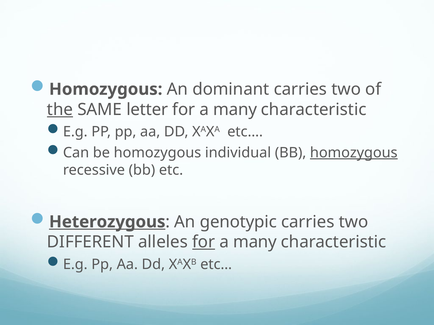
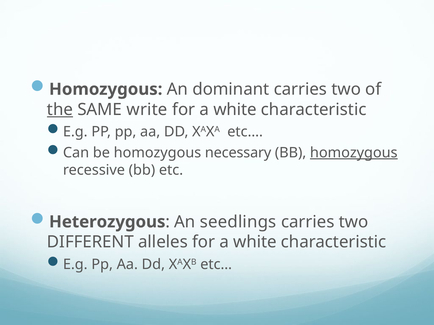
letter: letter -> write (147, 110)
many: many -> white (235, 110)
individual: individual -> necessary (238, 153)
Heterozygous underline: present -> none (107, 222)
genotypic: genotypic -> seedlings (238, 222)
for underline: present -> none (204, 242)
many: many -> white (255, 242)
